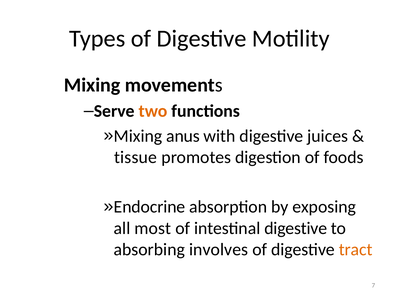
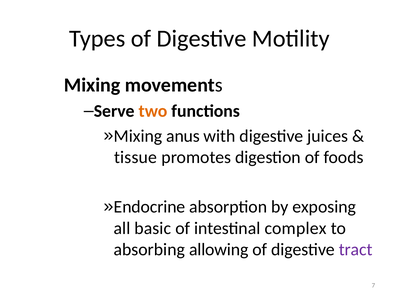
most: most -> basic (153, 228)
intestinal digestive: digestive -> complex (295, 228)
involves: involves -> allowing (219, 250)
tract colour: orange -> purple (356, 250)
